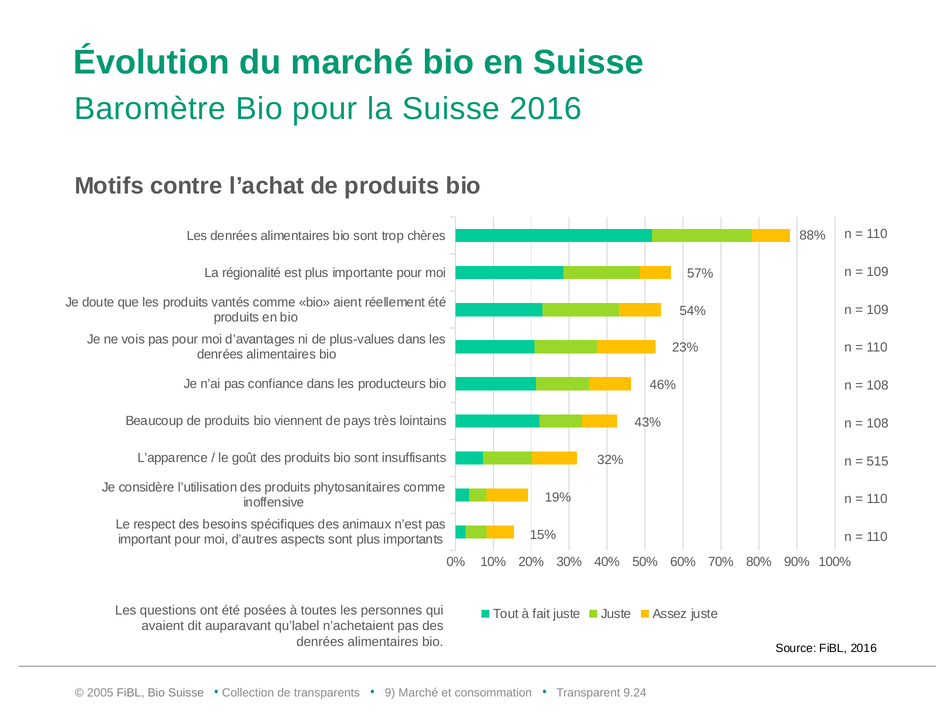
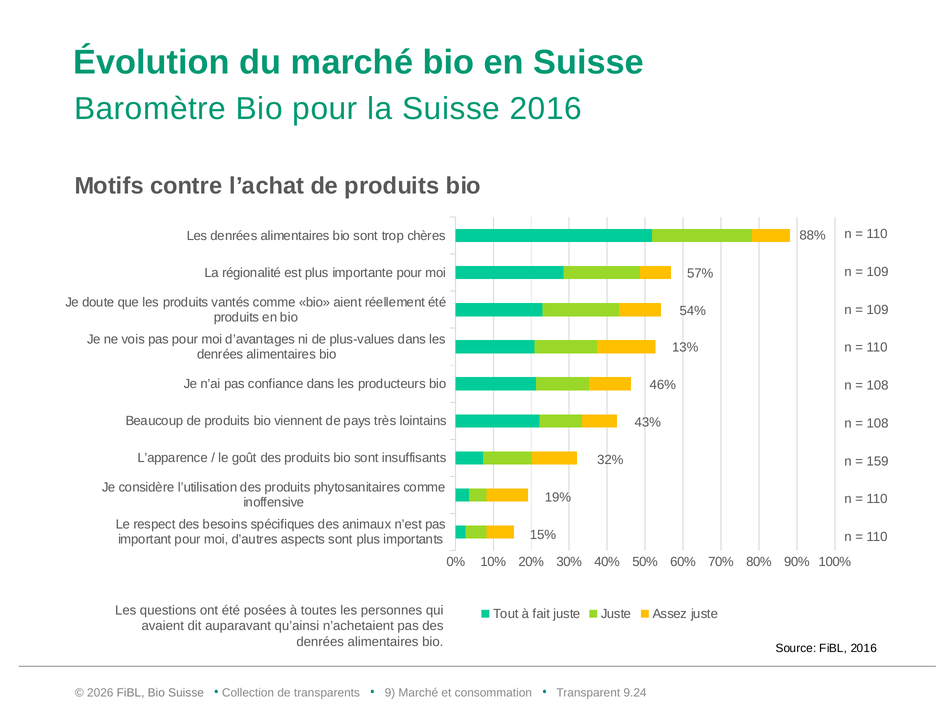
23%: 23% -> 13% (685, 348)
515: 515 -> 159 (878, 461)
qu’label: qu’label -> qu’ainsi (297, 626)
2005: 2005 -> 2026 (100, 693)
